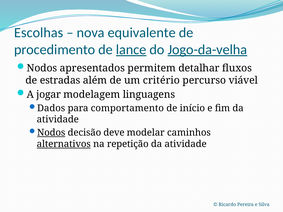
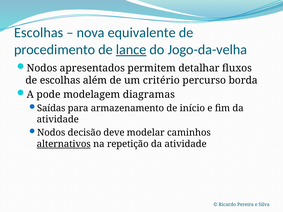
Jogo-da-velha underline: present -> none (207, 50)
de estradas: estradas -> escolhas (60, 80)
viável: viável -> borda (243, 80)
jogar: jogar -> pode (49, 95)
linguagens: linguagens -> diagramas (149, 95)
Dados: Dados -> Saídas (51, 108)
comportamento: comportamento -> armazenamento (127, 108)
Nodos underline: present -> none (51, 133)
